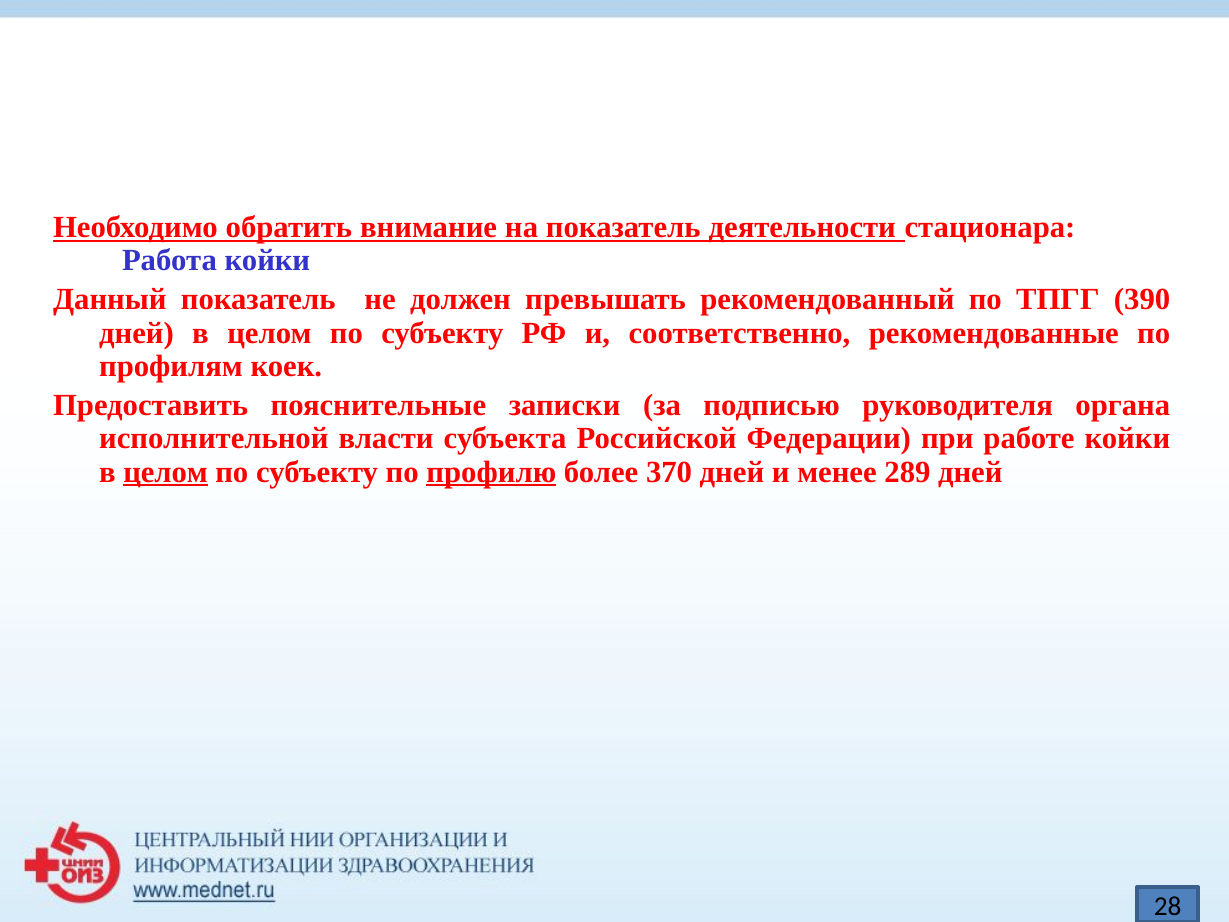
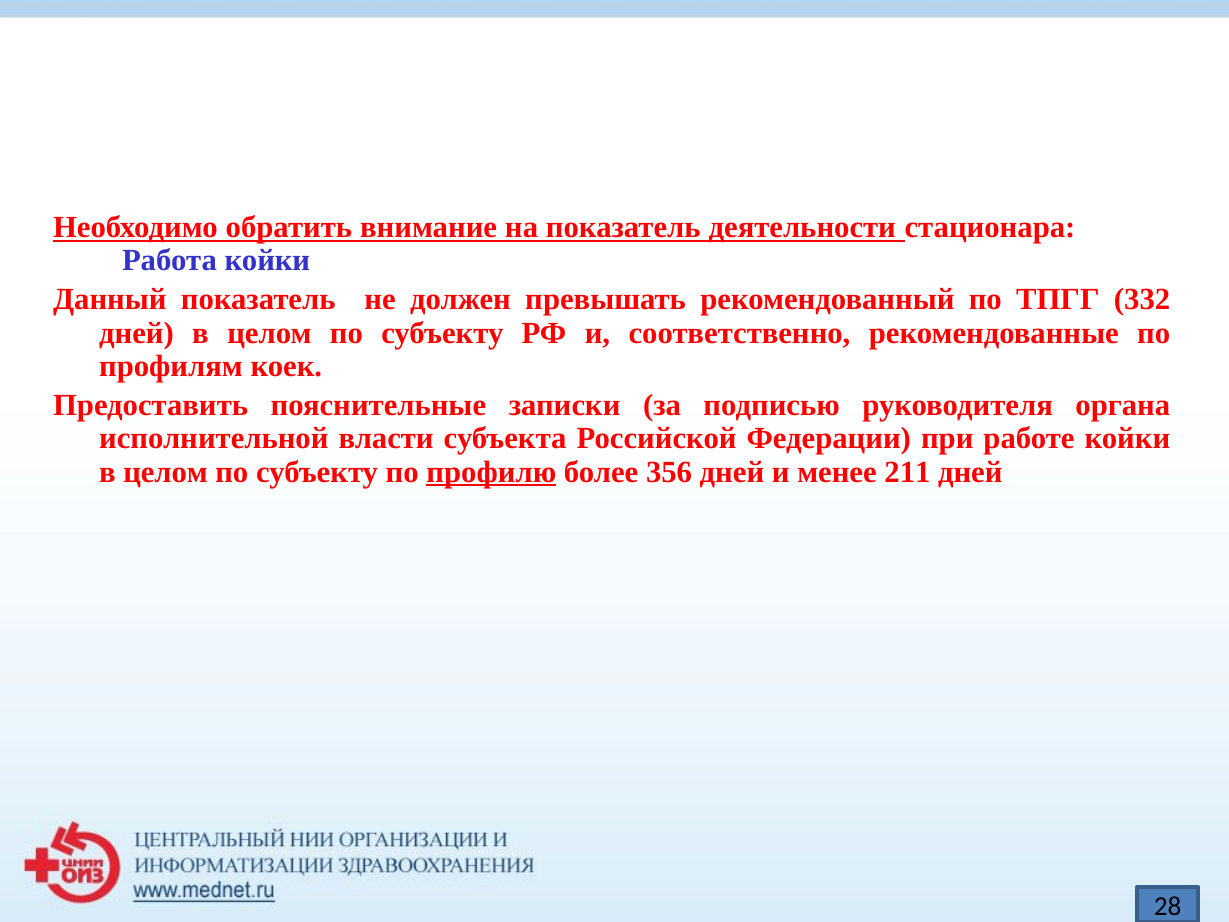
390: 390 -> 332 (1142, 300)
целом underline: present -> none (166, 472)
370: 370 -> 356 (669, 472)
289: 289 -> 211 (907, 472)
